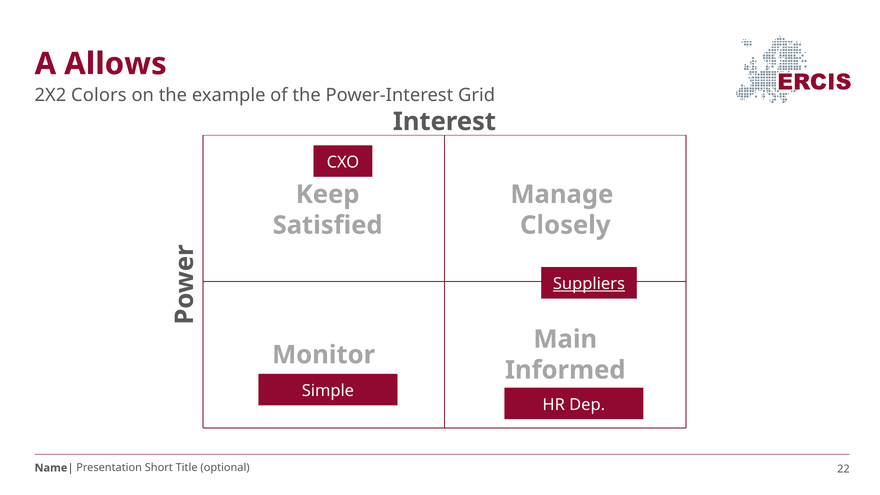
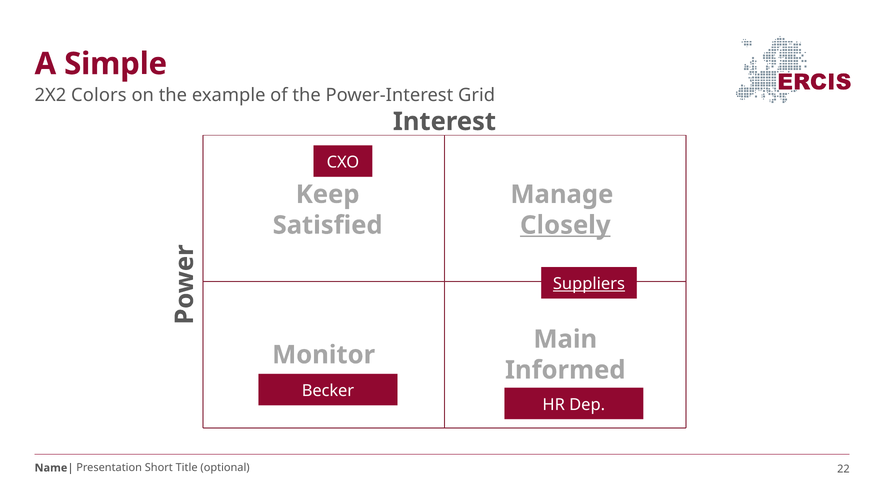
Allows: Allows -> Simple (116, 64)
Closely underline: none -> present (565, 225)
Simple: Simple -> Becker (328, 391)
